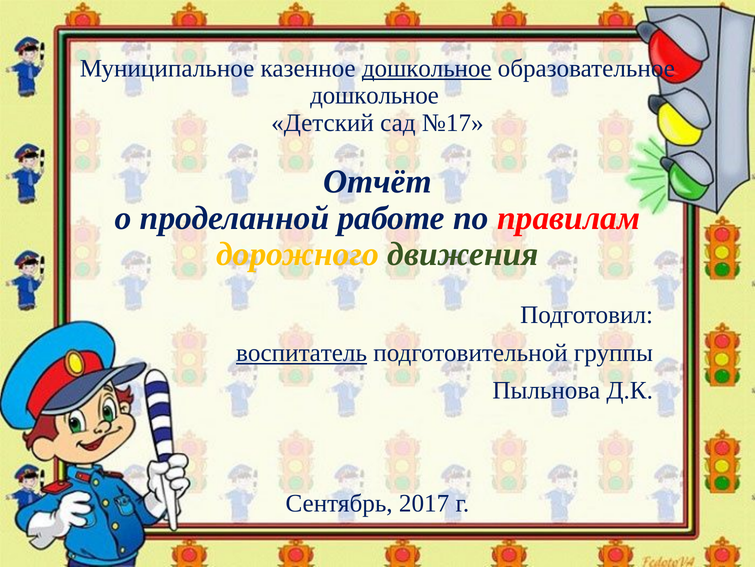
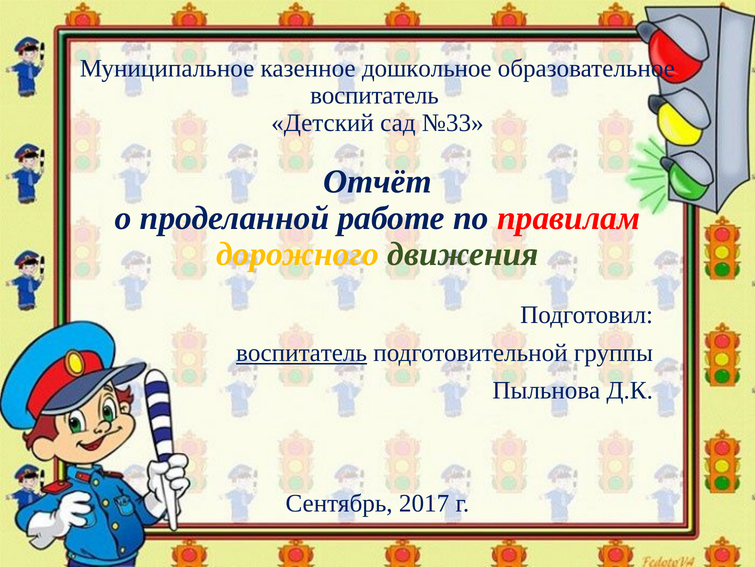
дошкольное underline: present -> none (427, 68)
дошкольное: дошкольное -> воспитатель (374, 95)
№17: №17 -> №33 (453, 123)
